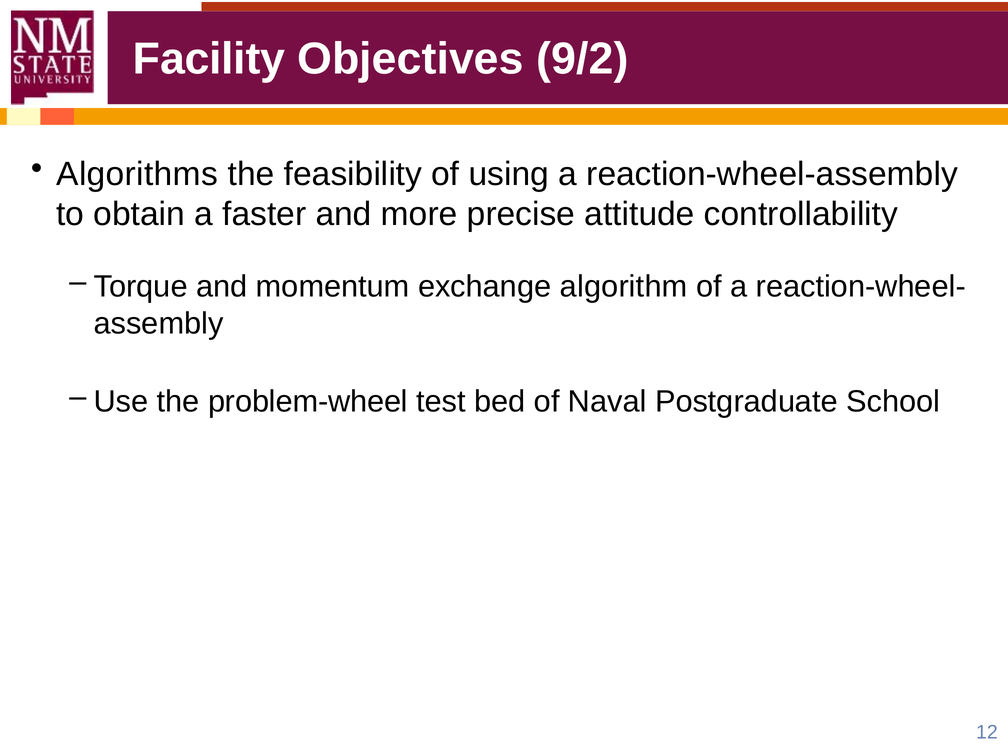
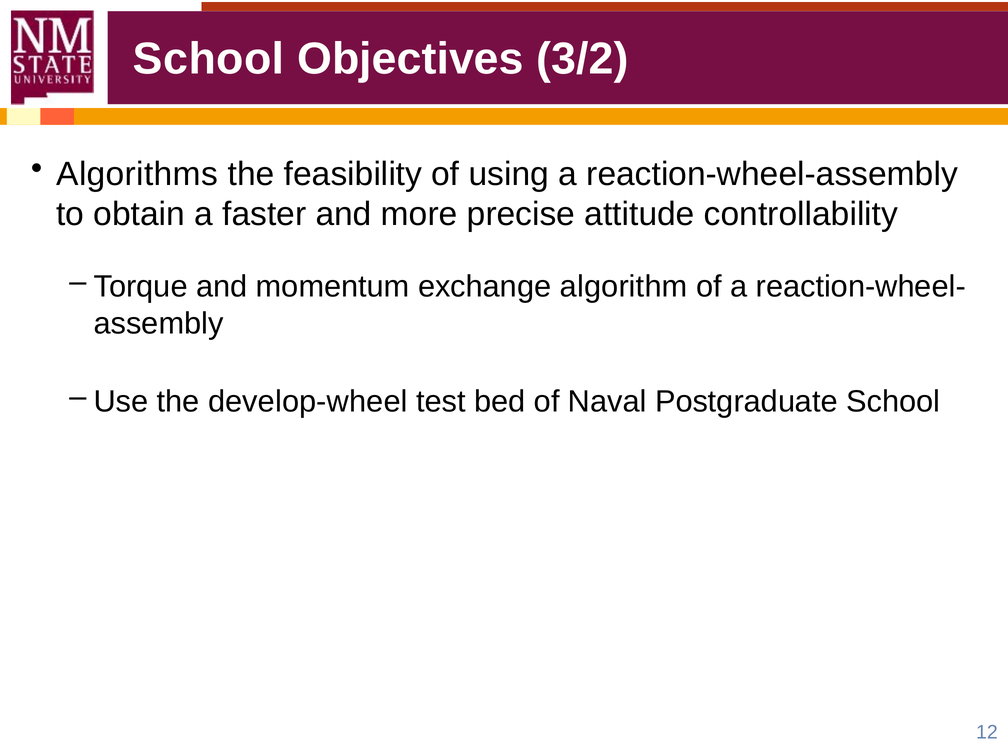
Facility: Facility -> School (209, 59)
9/2: 9/2 -> 3/2 (582, 59)
problem-wheel: problem-wheel -> develop-wheel (308, 402)
